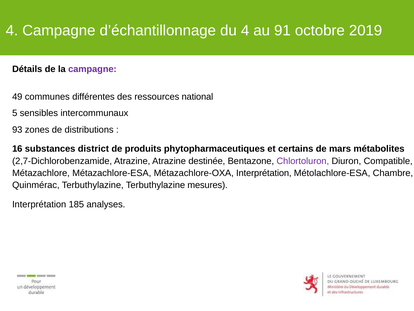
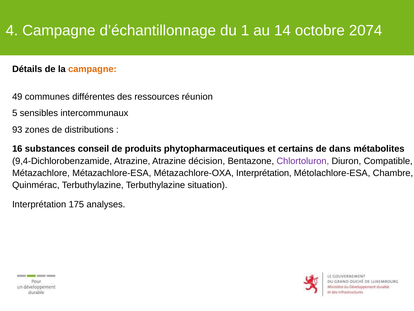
du 4: 4 -> 1 (245, 30)
91: 91 -> 14 (282, 30)
2019: 2019 -> 2074 (366, 30)
campagne colour: purple -> orange (92, 69)
national: national -> réunion (197, 96)
district: district -> conseil (93, 149)
mars: mars -> dans (340, 149)
2,7-Dichlorobenzamide: 2,7-Dichlorobenzamide -> 9,4-Dichlorobenzamide (62, 161)
destinée: destinée -> décision (207, 161)
mesures: mesures -> situation (207, 185)
185: 185 -> 175 (76, 204)
